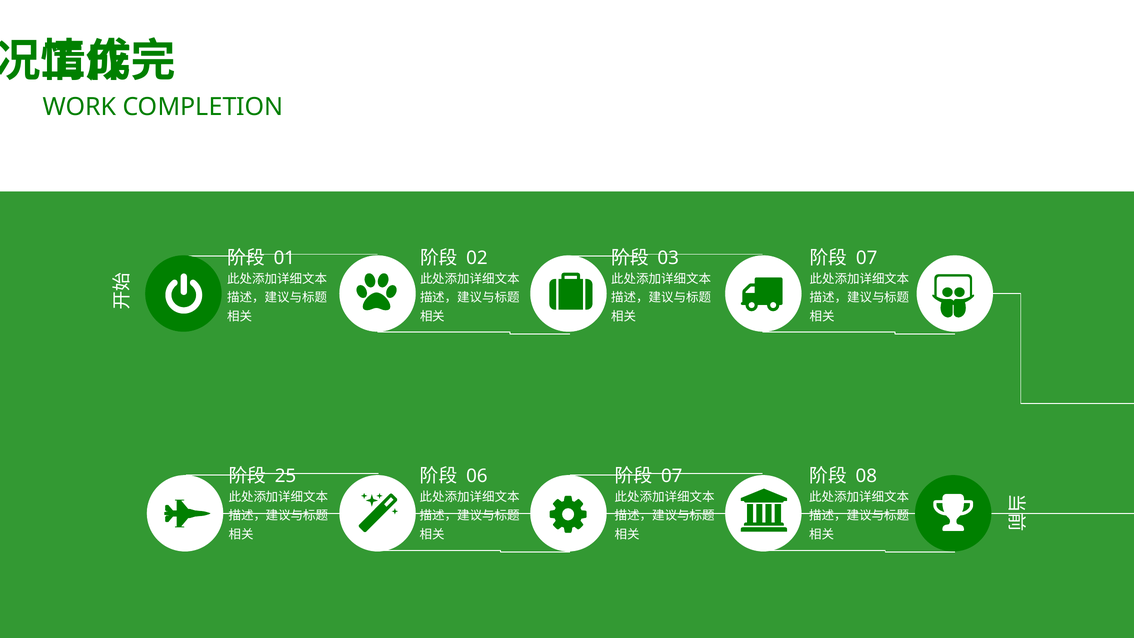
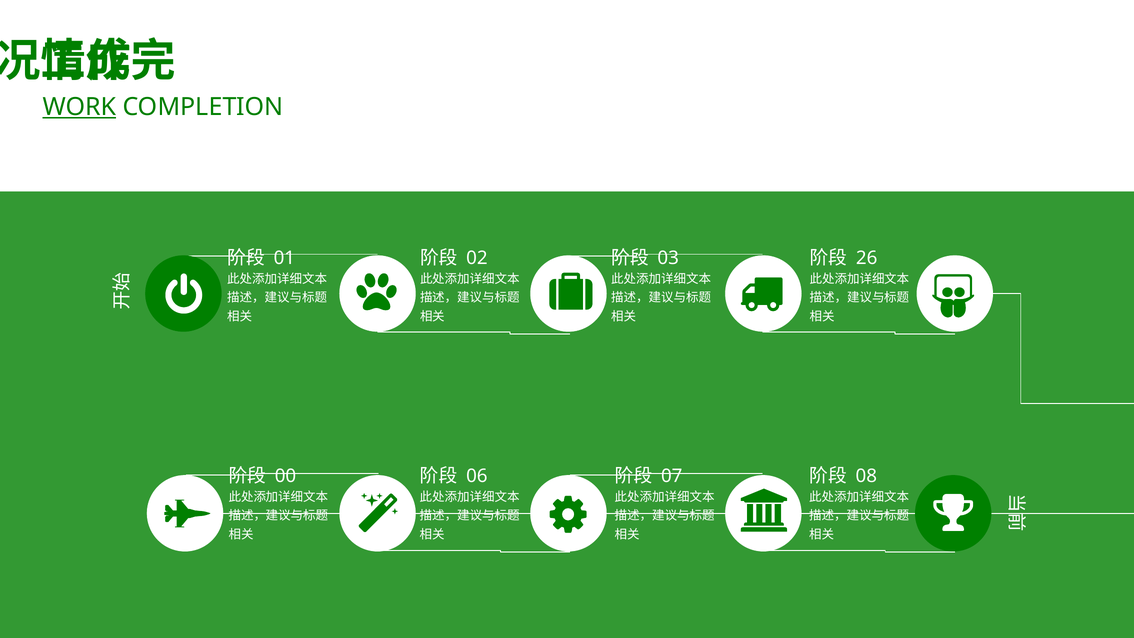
WORK underline: none -> present (79, 107)
07: 07 -> 26 (867, 258)
25: 25 -> 00 (286, 476)
